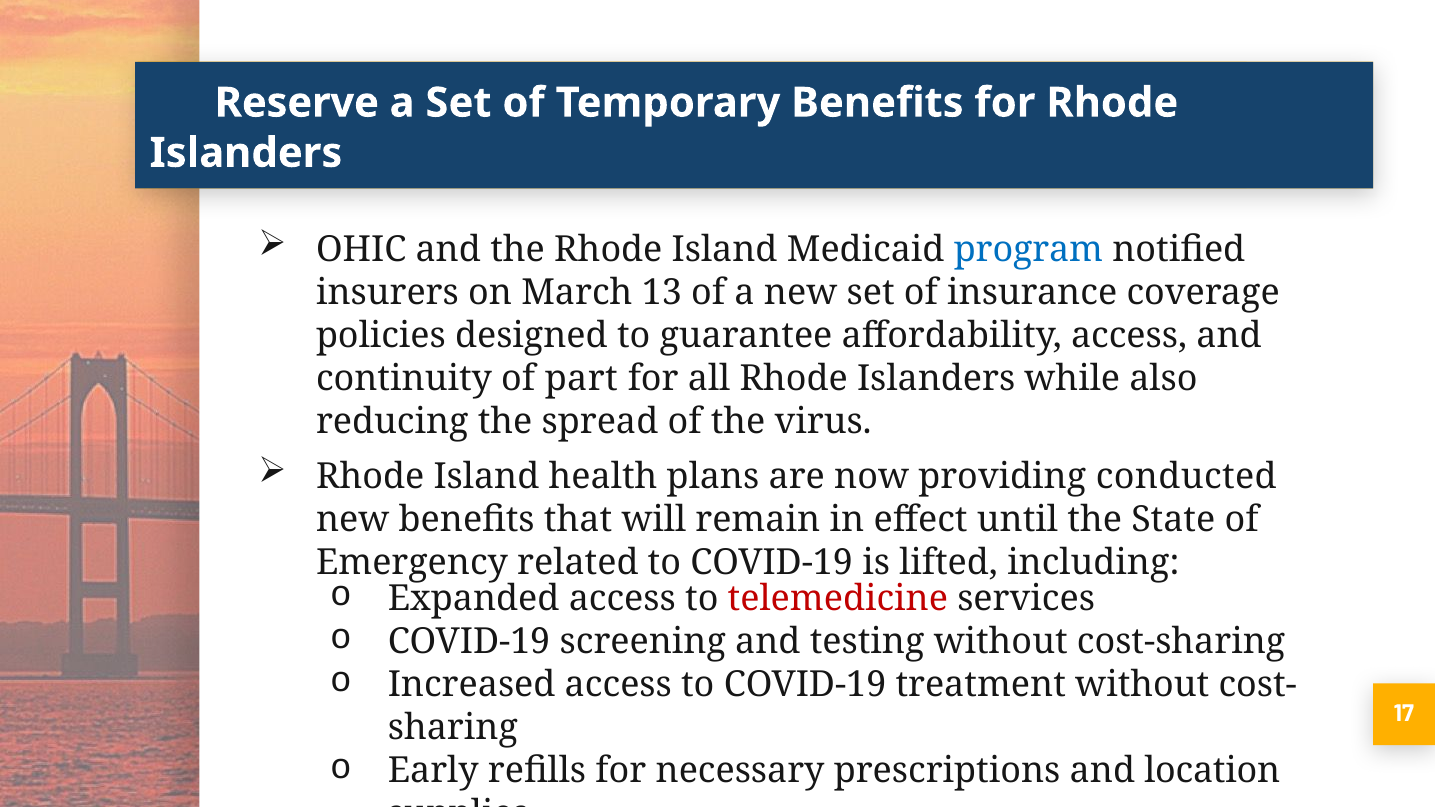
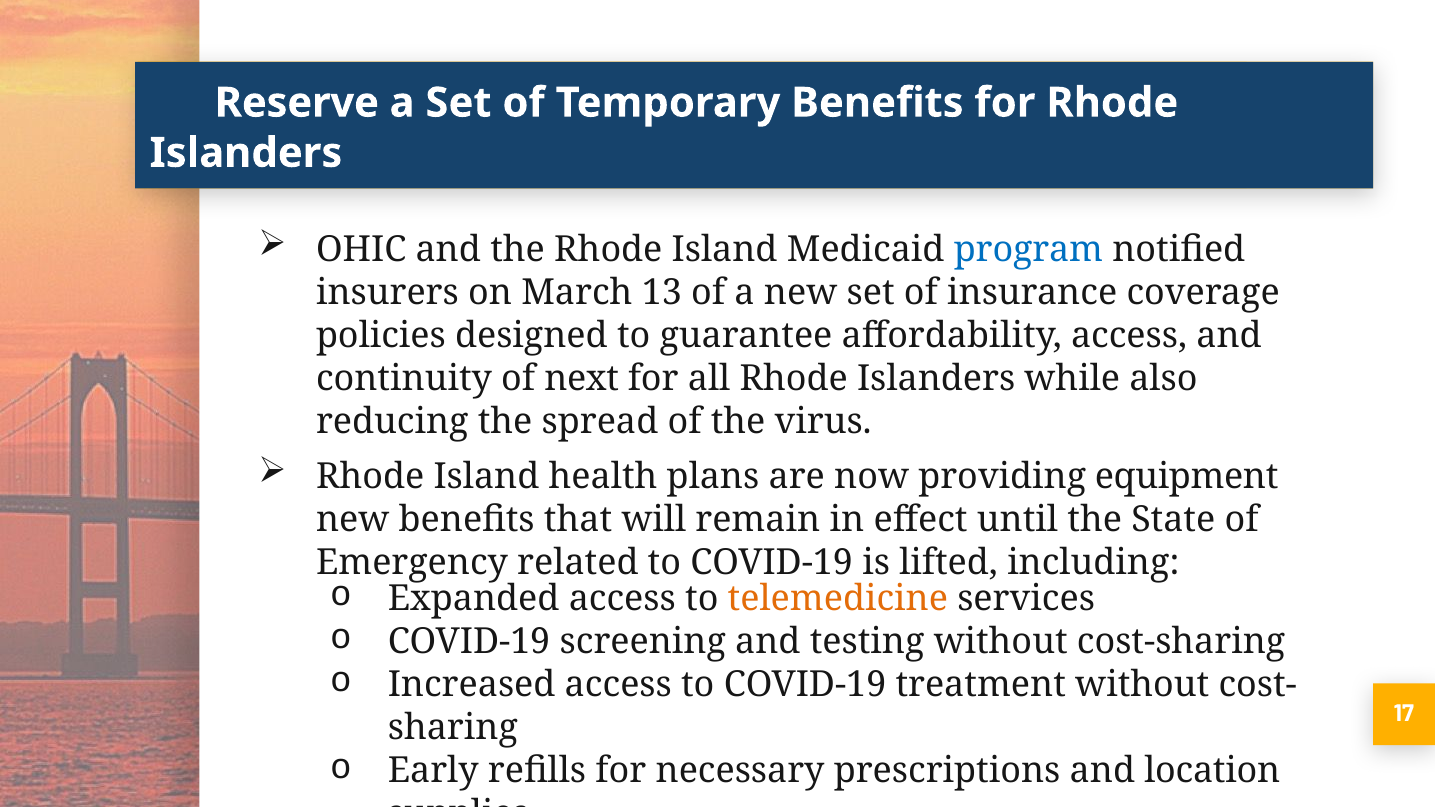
part: part -> next (582, 379)
conducted: conducted -> equipment (1187, 477)
telemedicine colour: red -> orange (838, 599)
